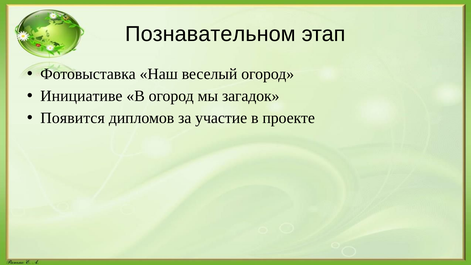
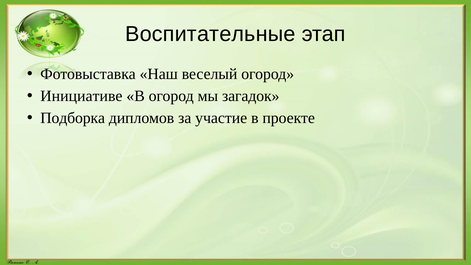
Познавательном: Познавательном -> Воспитательные (210, 34)
Появится: Появится -> Подборка (73, 118)
